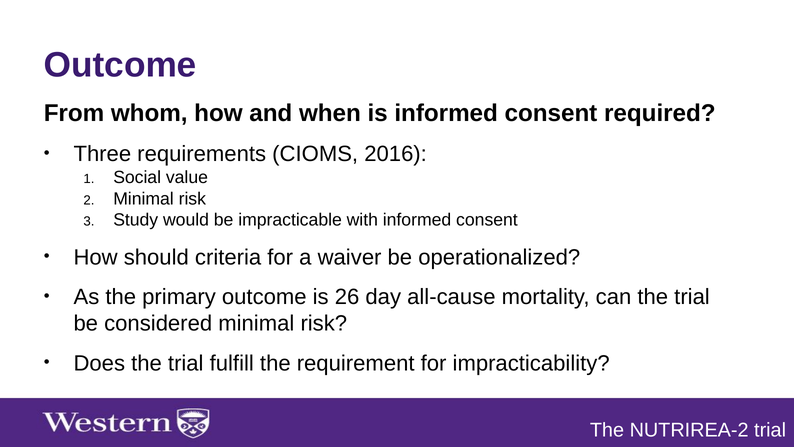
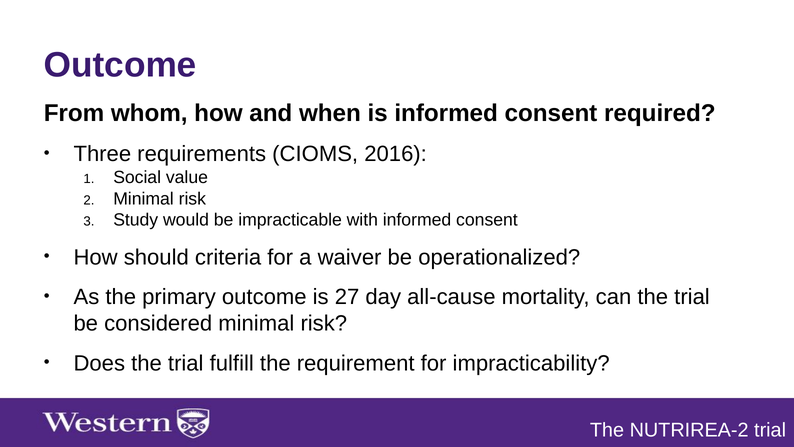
26: 26 -> 27 (347, 297)
